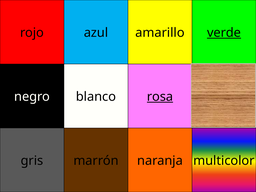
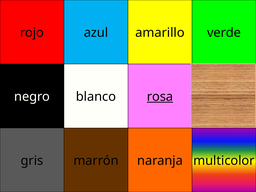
verde underline: present -> none (224, 33)
